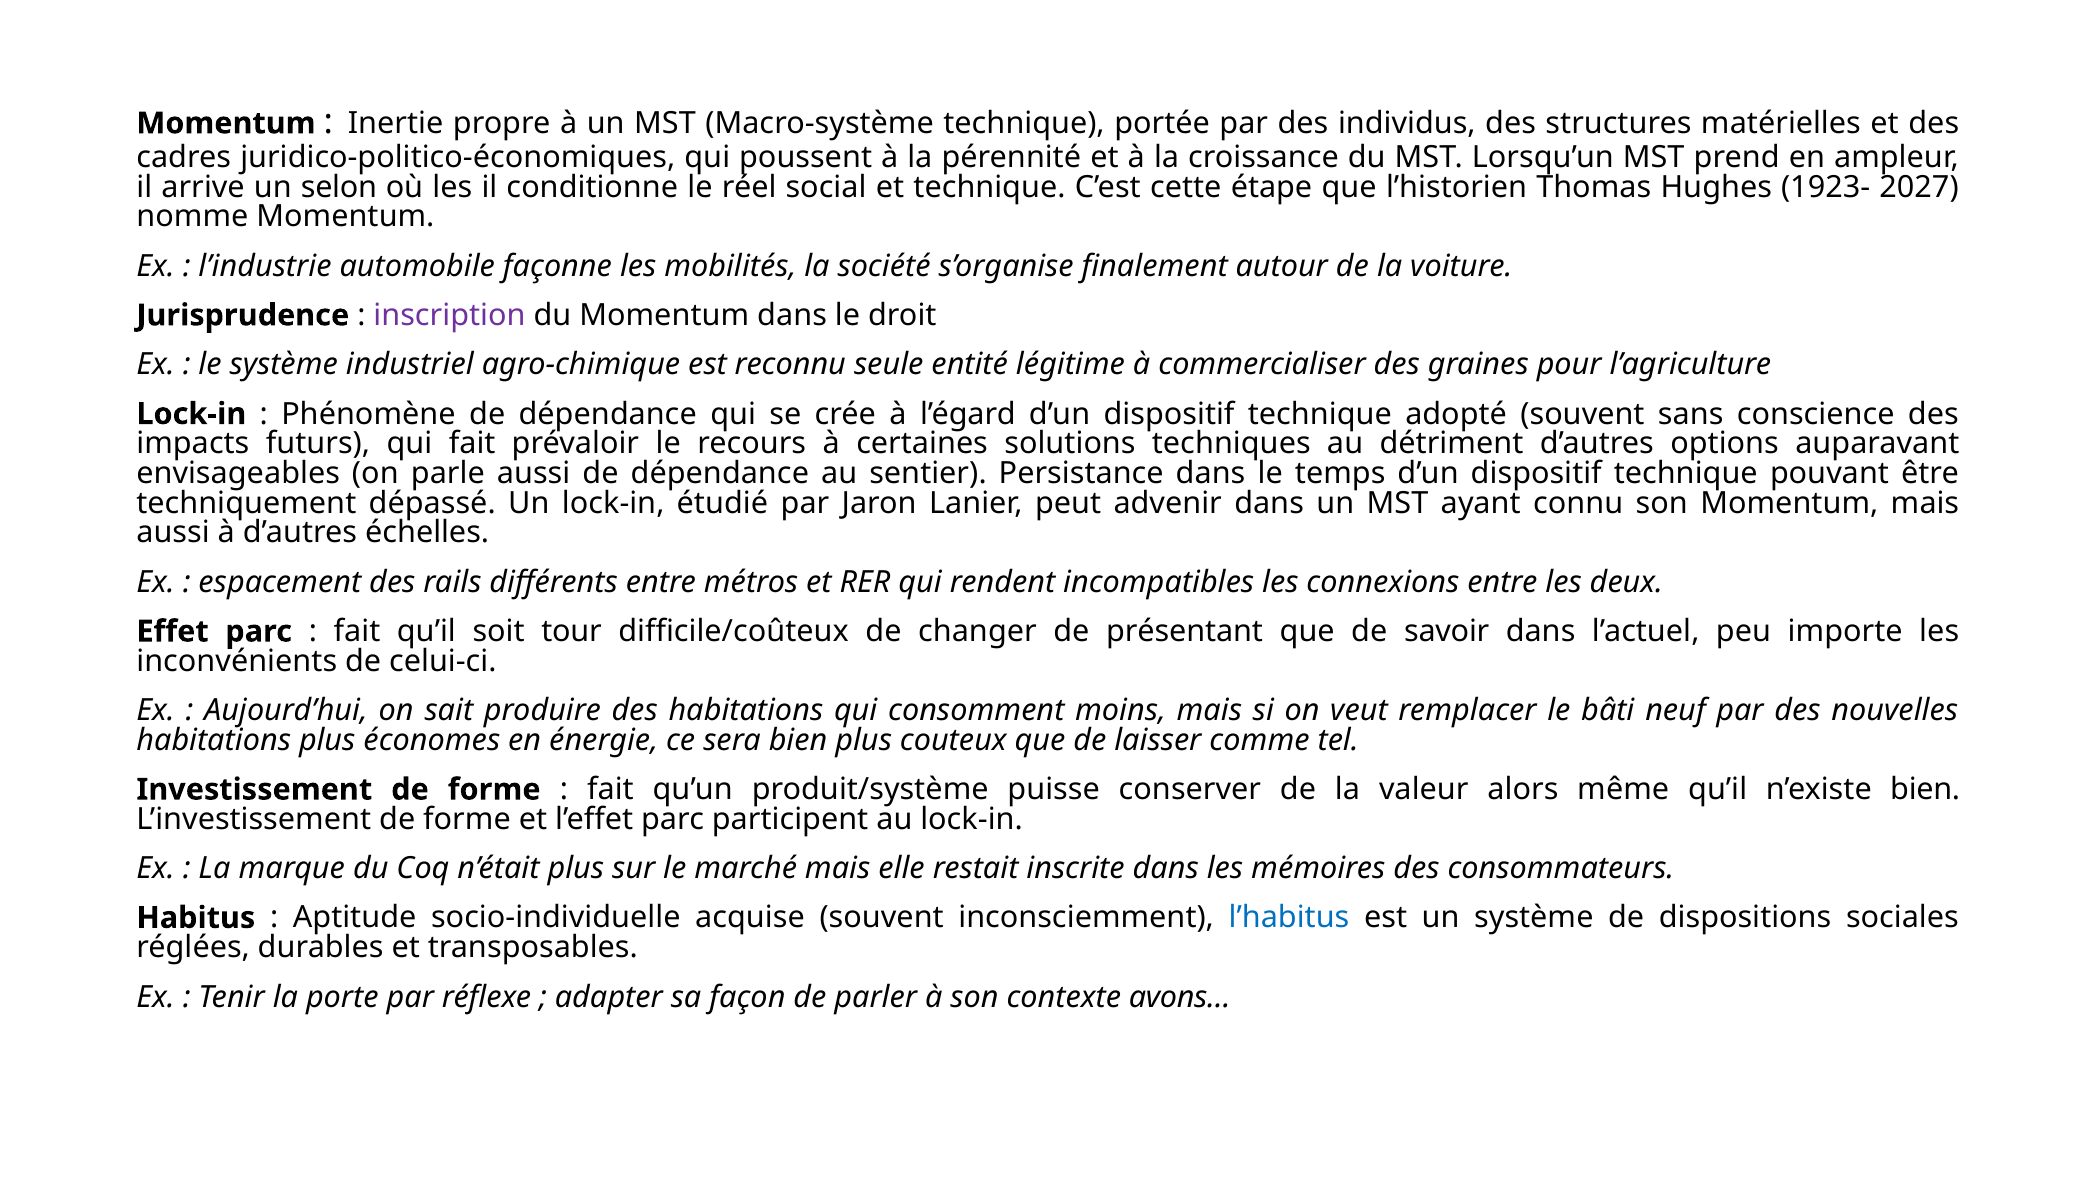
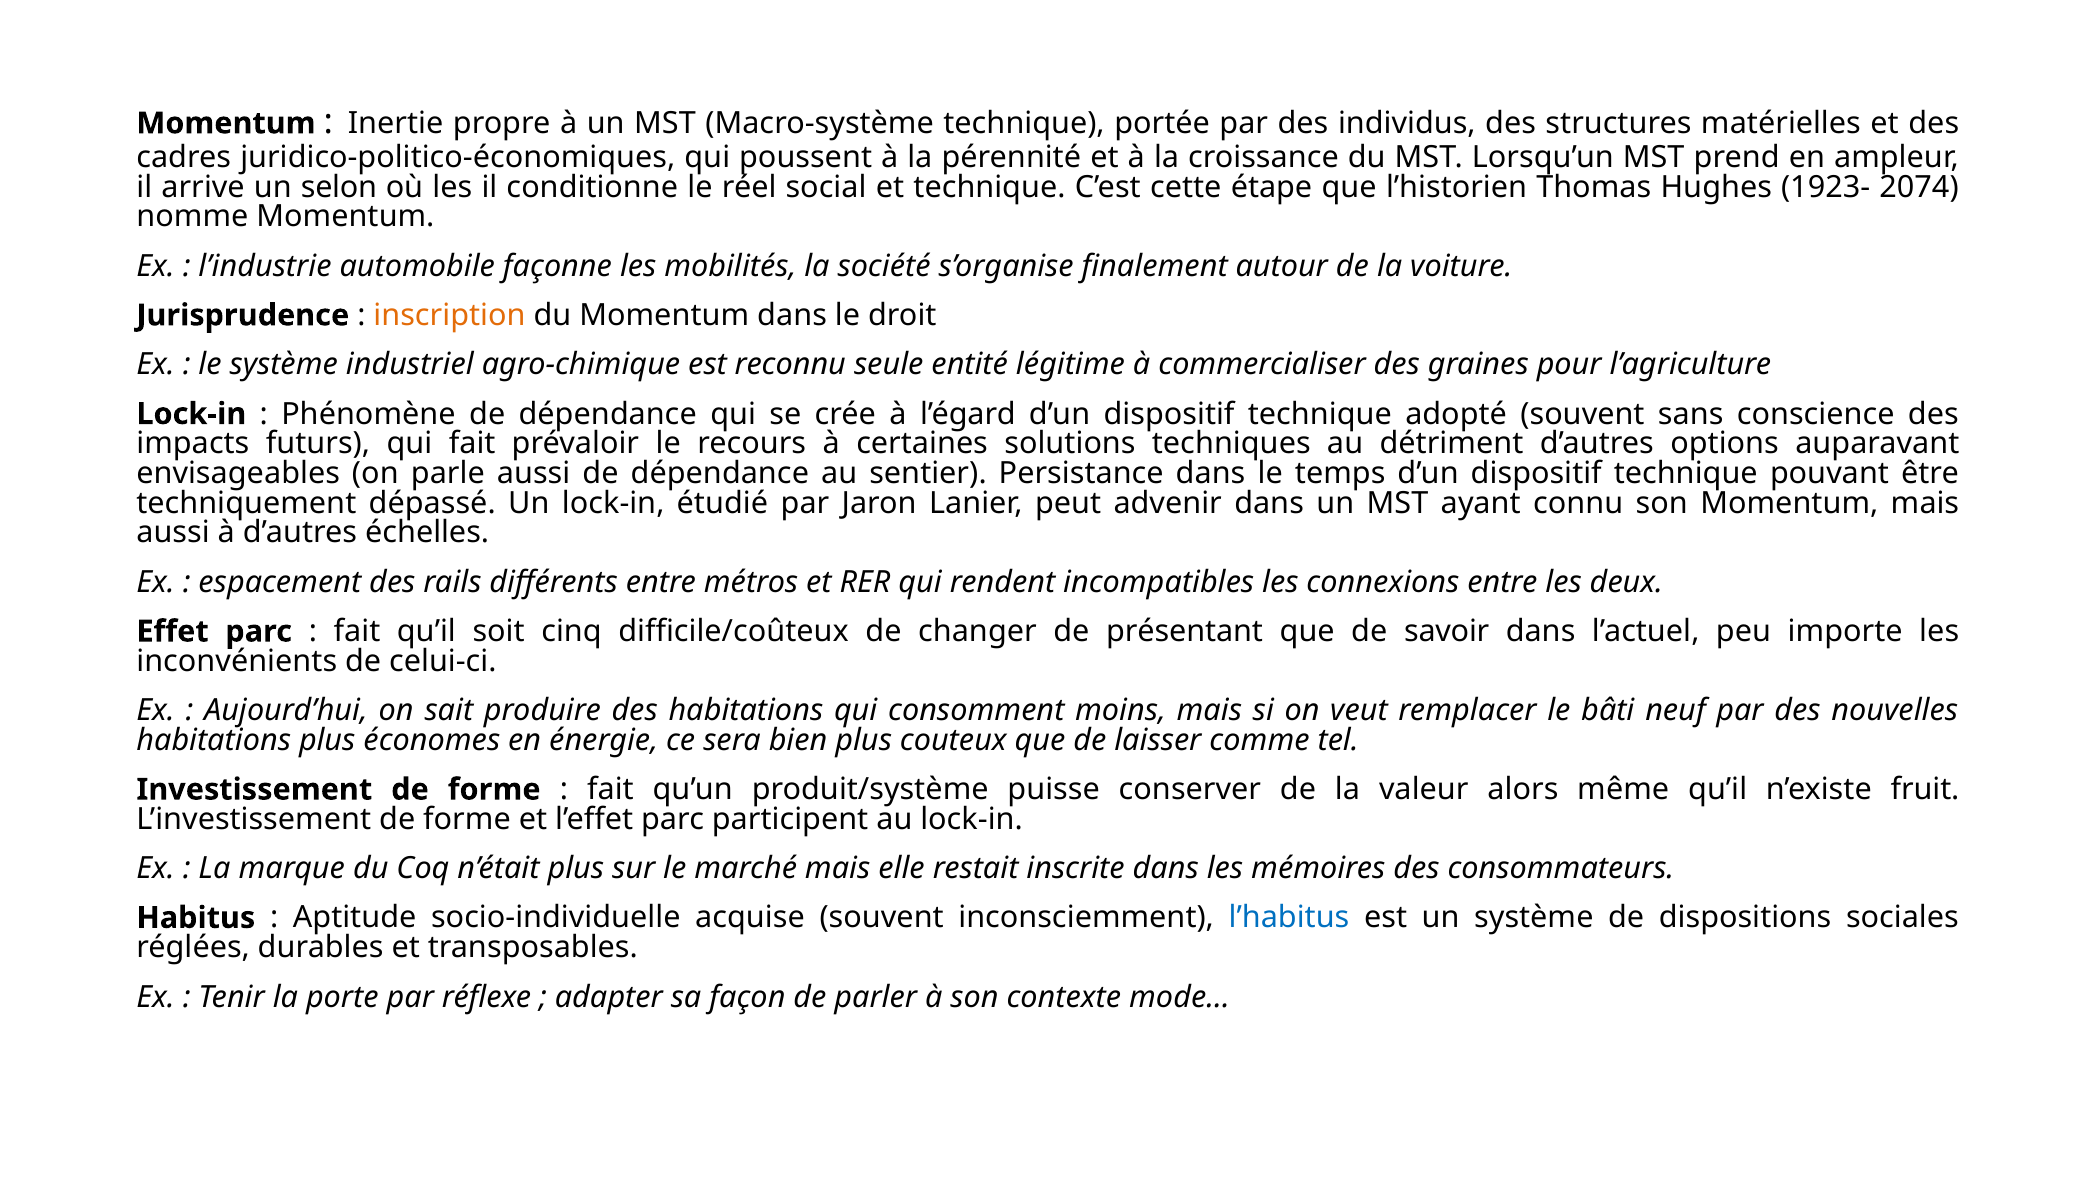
2027: 2027 -> 2074 (1919, 187)
inscription colour: purple -> orange (450, 315)
tour: tour -> cinq (571, 632)
n’existe bien: bien -> fruit (1925, 790)
avons…: avons… -> mode… (1180, 997)
